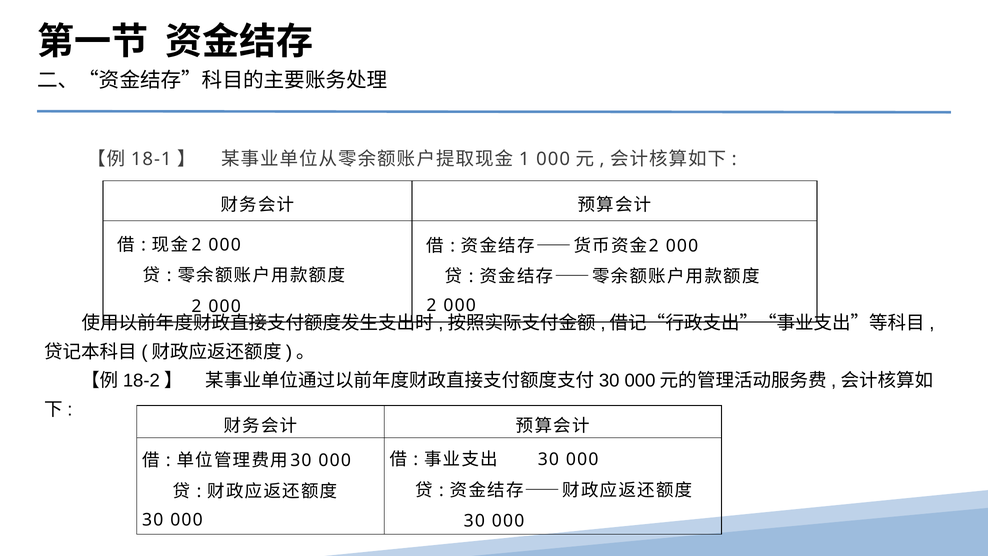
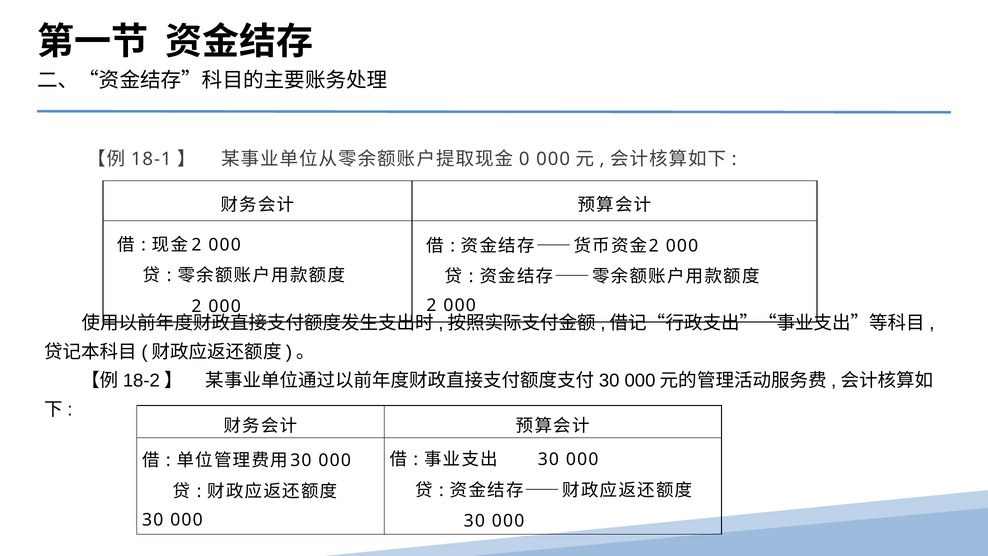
1: 1 -> 0 (524, 159)
